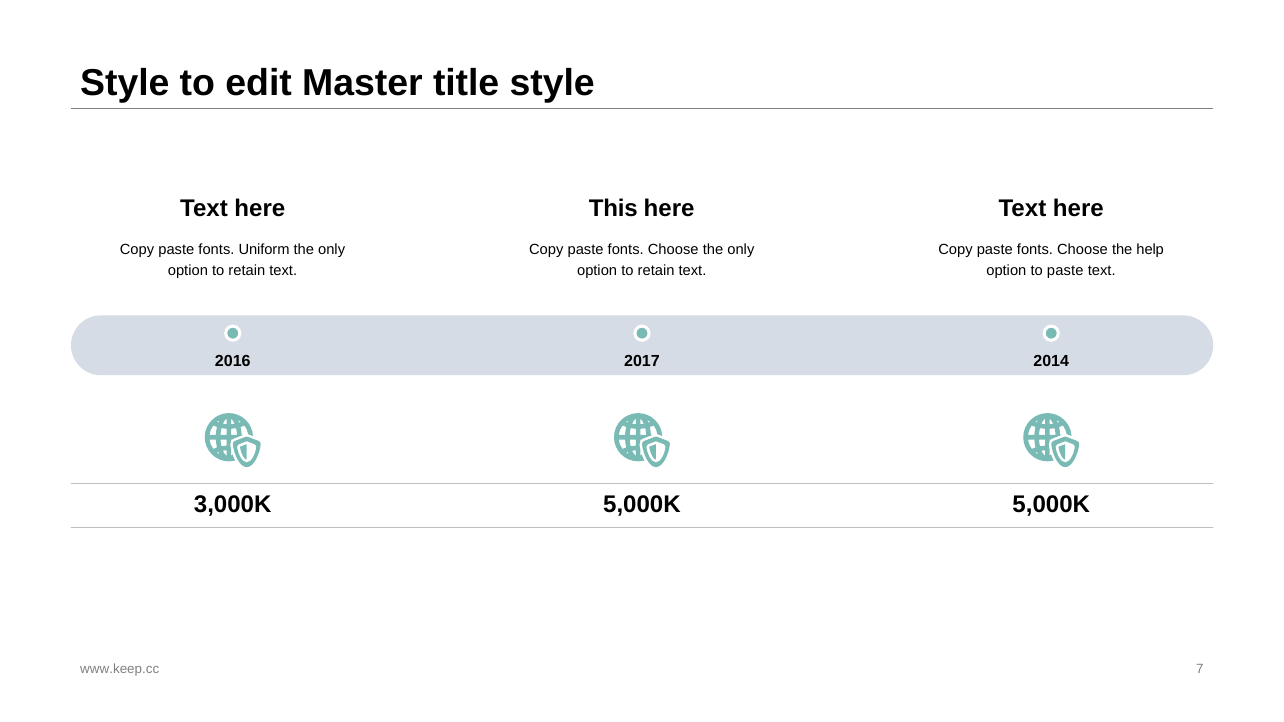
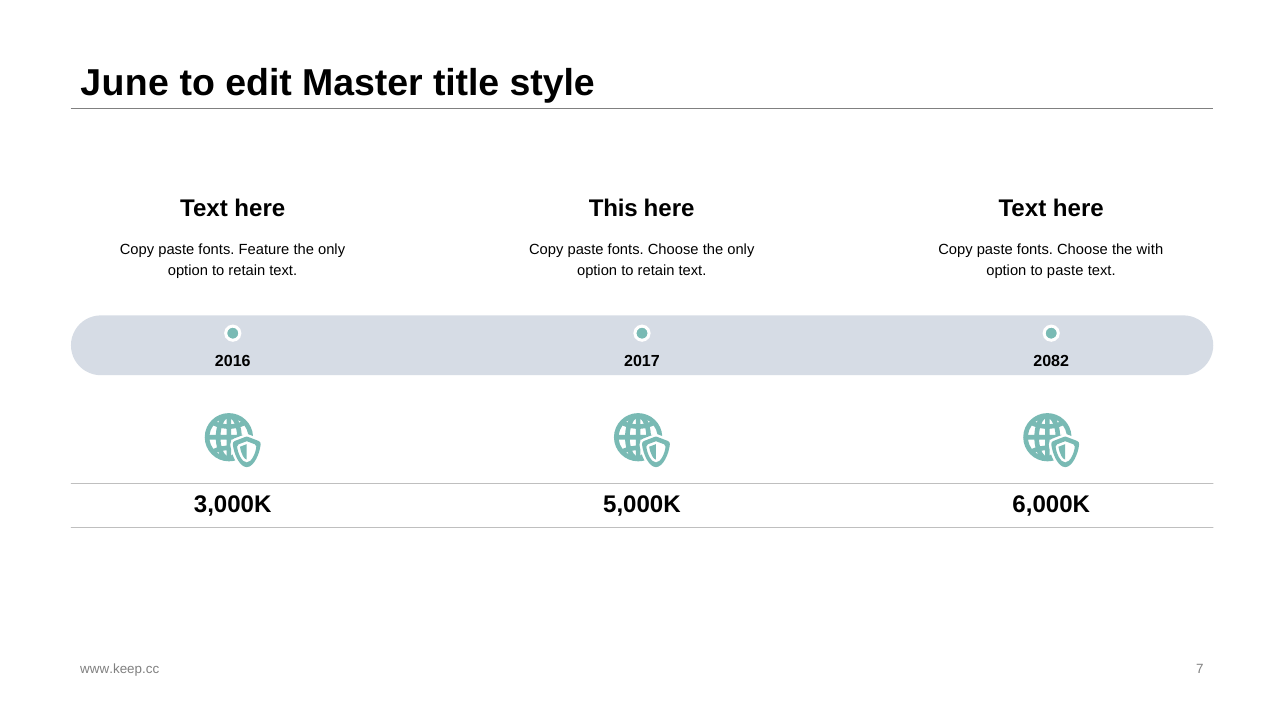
Style: Style -> June (125, 83)
Uniform: Uniform -> Feature (264, 249)
help: help -> with (1150, 249)
2014: 2014 -> 2082 (1051, 361)
5,000K 5,000K: 5,000K -> 6,000K (1051, 504)
